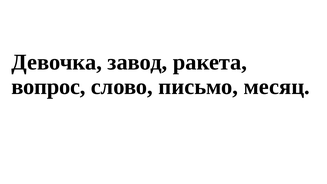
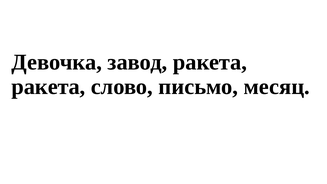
вопрос: вопрос -> ракета (48, 87)
